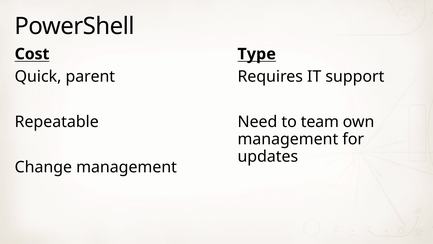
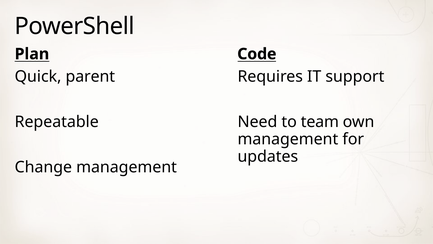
Cost: Cost -> Plan (32, 54)
Type: Type -> Code (257, 54)
